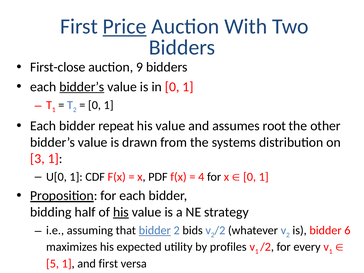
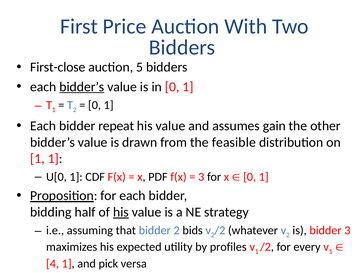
Price underline: present -> none (125, 27)
9: 9 -> 5 (140, 67)
root: root -> gain (274, 126)
systems: systems -> feasible (234, 142)
3: 3 -> 1 (37, 159)
4: 4 -> 3 (201, 177)
bidder underline: present -> none (155, 230)
bidder 6: 6 -> 3 (347, 230)
5: 5 -> 4 (53, 264)
and first: first -> pick (108, 264)
